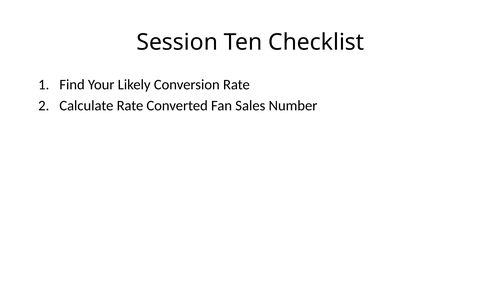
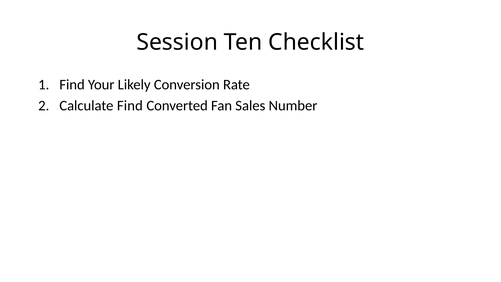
Calculate Rate: Rate -> Find (130, 106)
